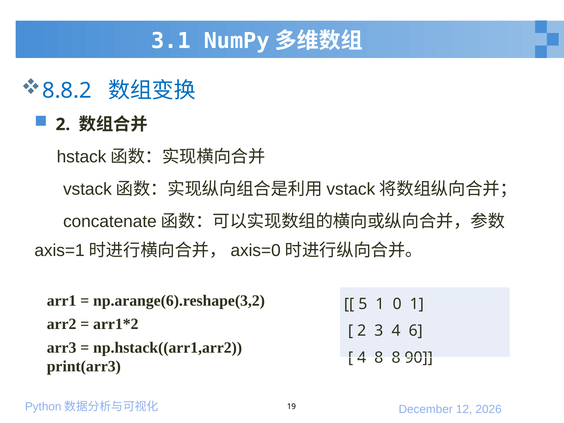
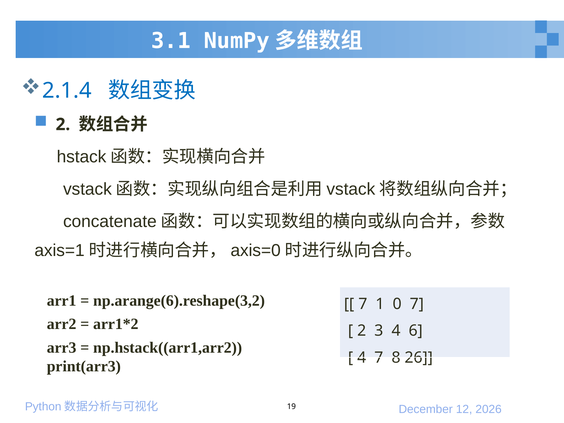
8.8.2: 8.8.2 -> 2.1.4 (67, 90)
5: 5 -> 7 (363, 304)
0 1: 1 -> 7 (417, 304)
4 8: 8 -> 7 (379, 358)
90: 90 -> 26 (419, 358)
